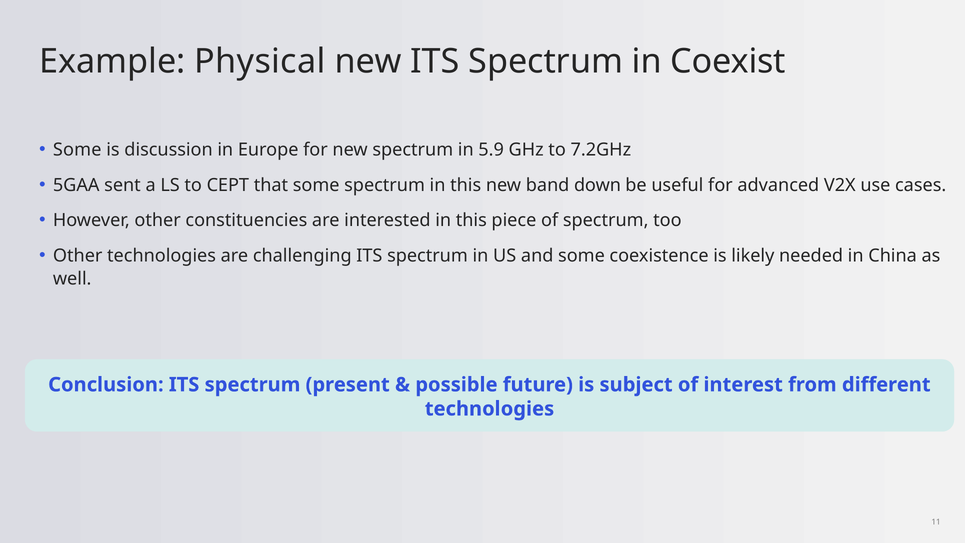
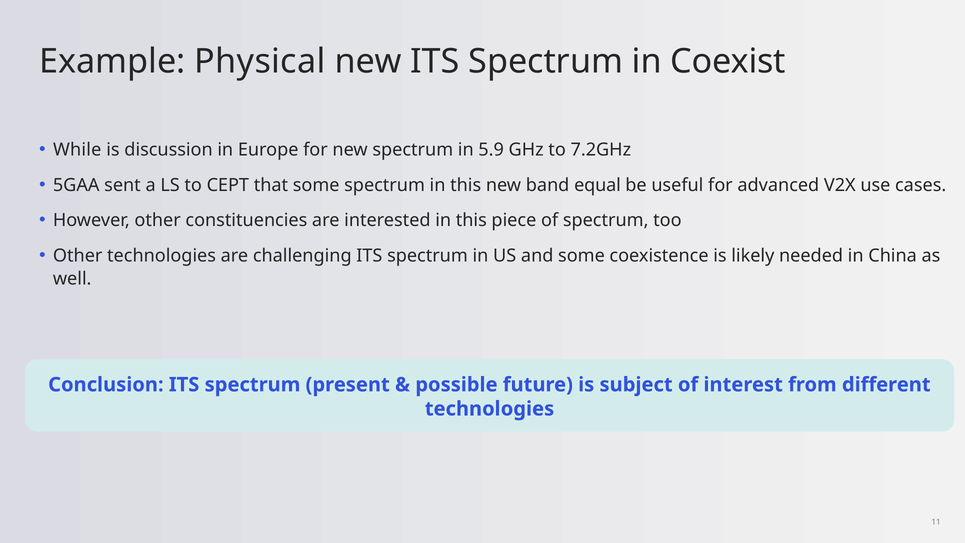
Some: Some -> While (77, 150)
down: down -> equal (597, 185)
